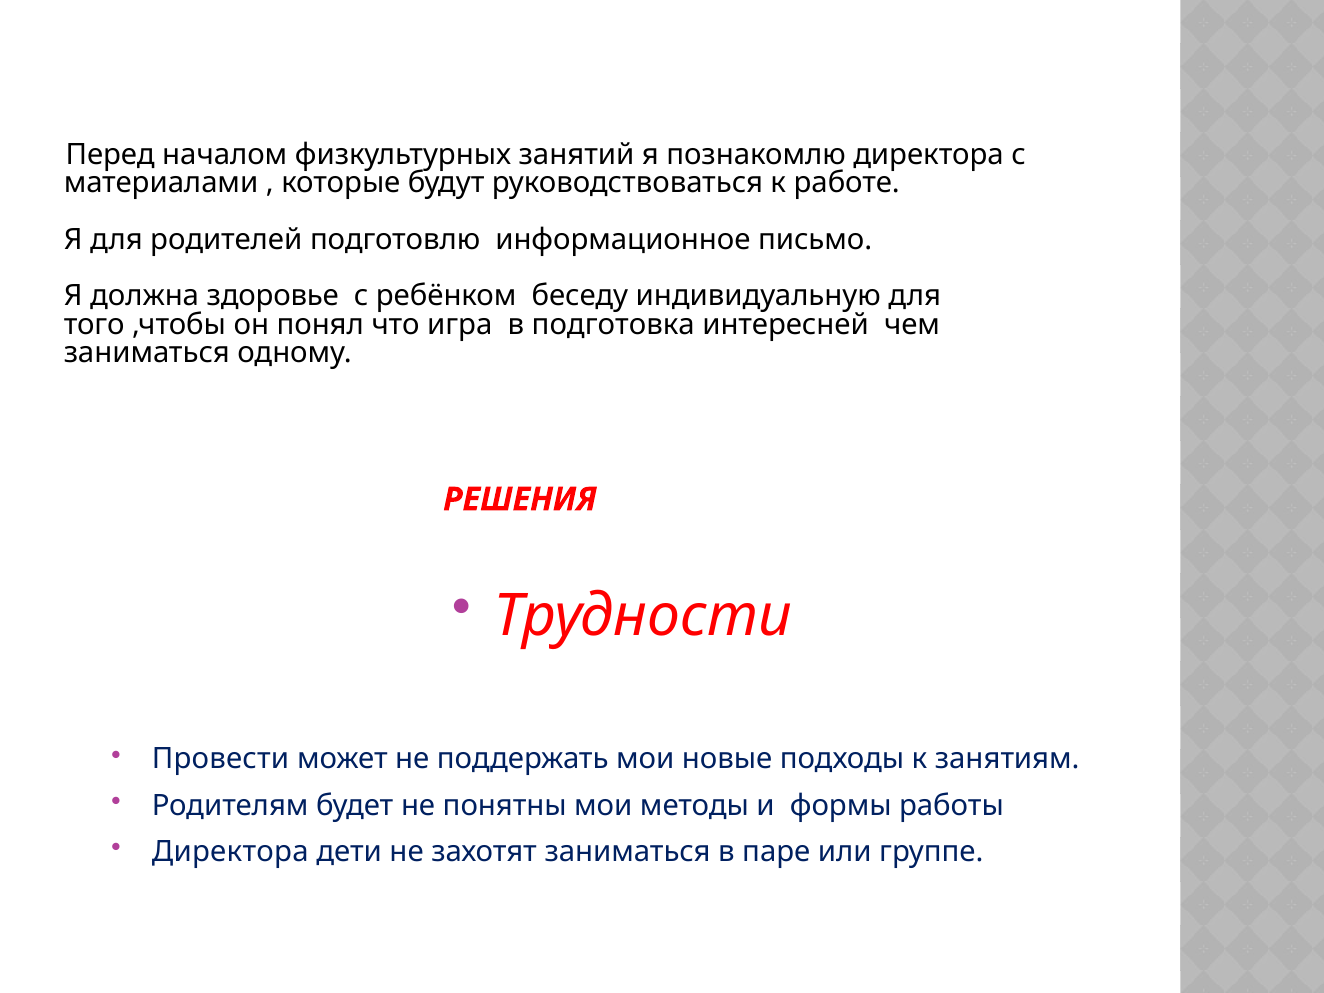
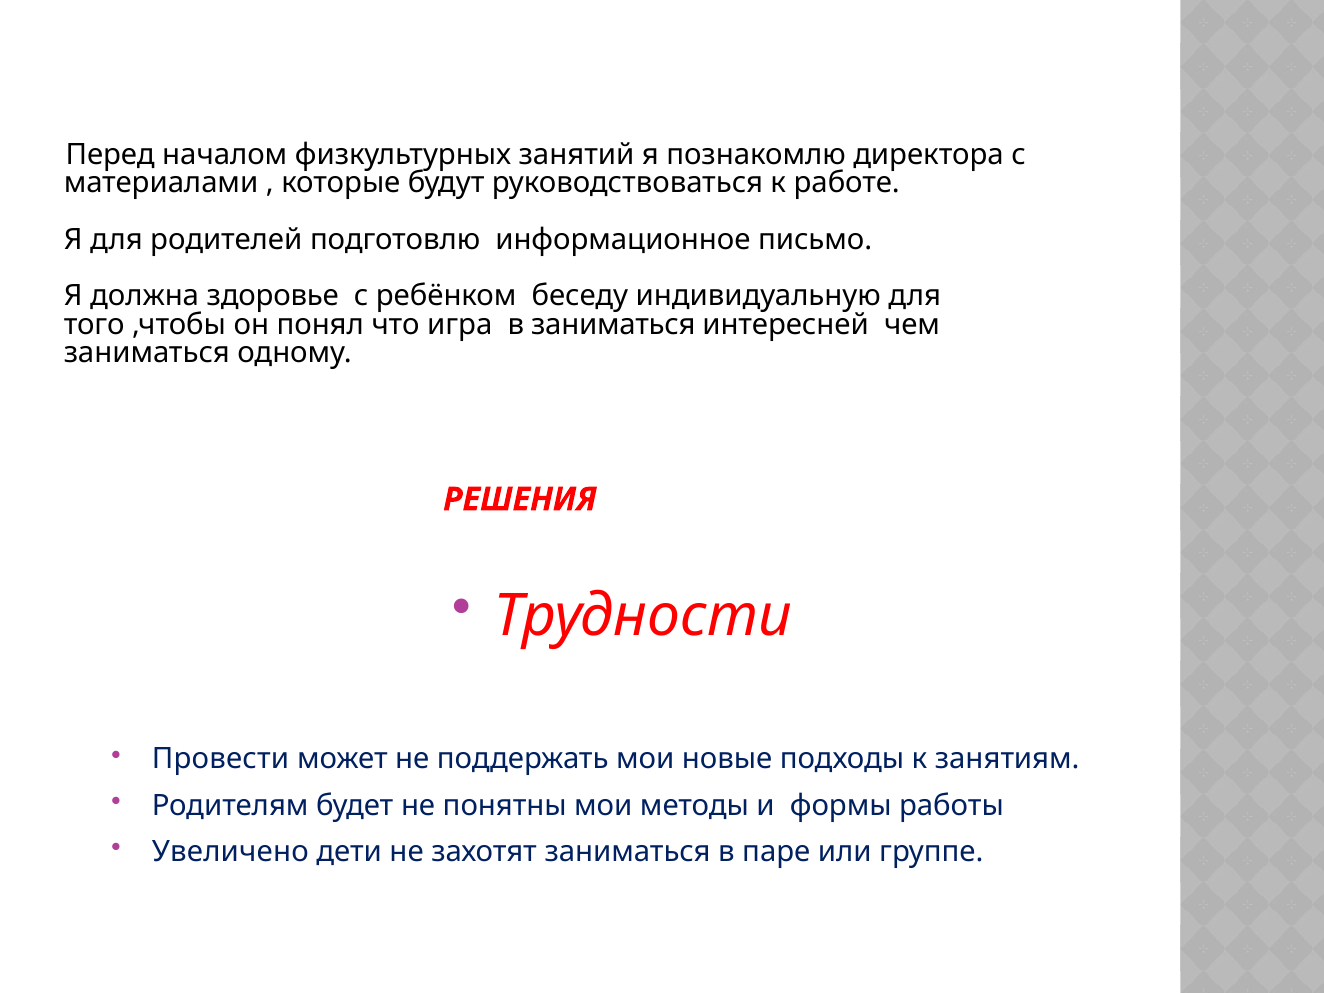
в подготовка: подготовка -> заниматься (613, 324)
Директора: Директора -> Увеличено (230, 852)
